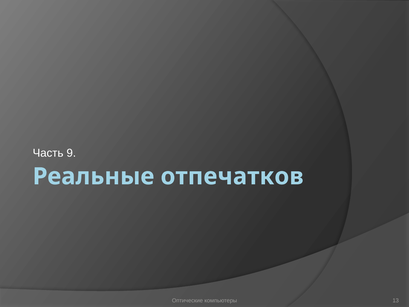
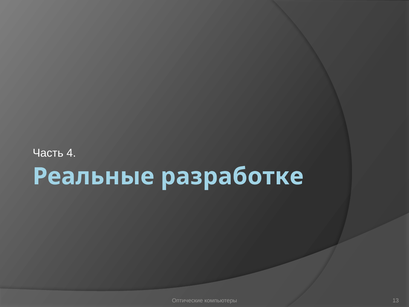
9: 9 -> 4 (71, 153)
отпечатков: отпечатков -> разработке (232, 176)
